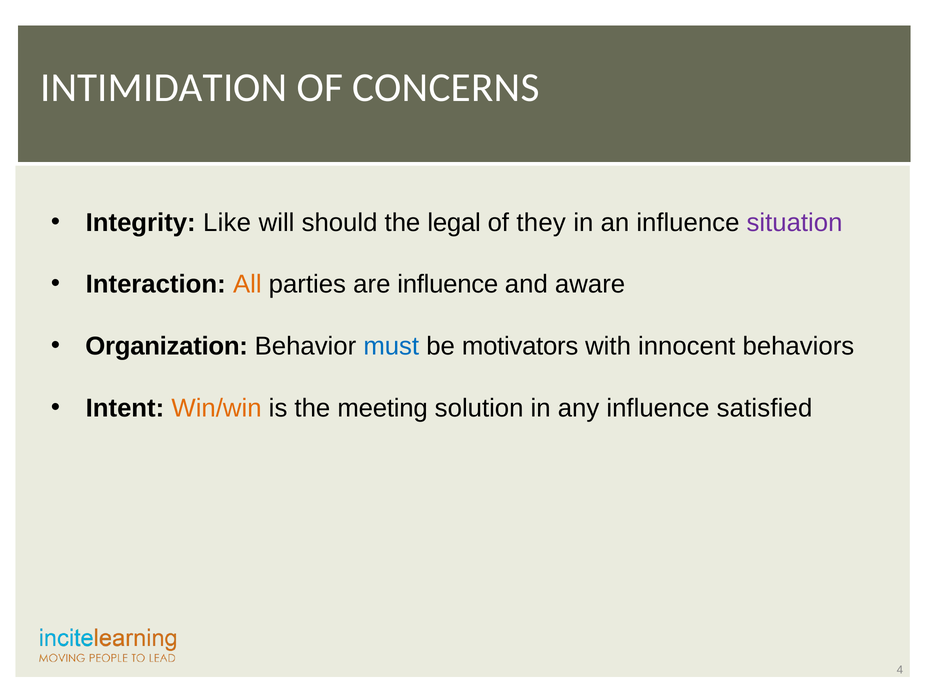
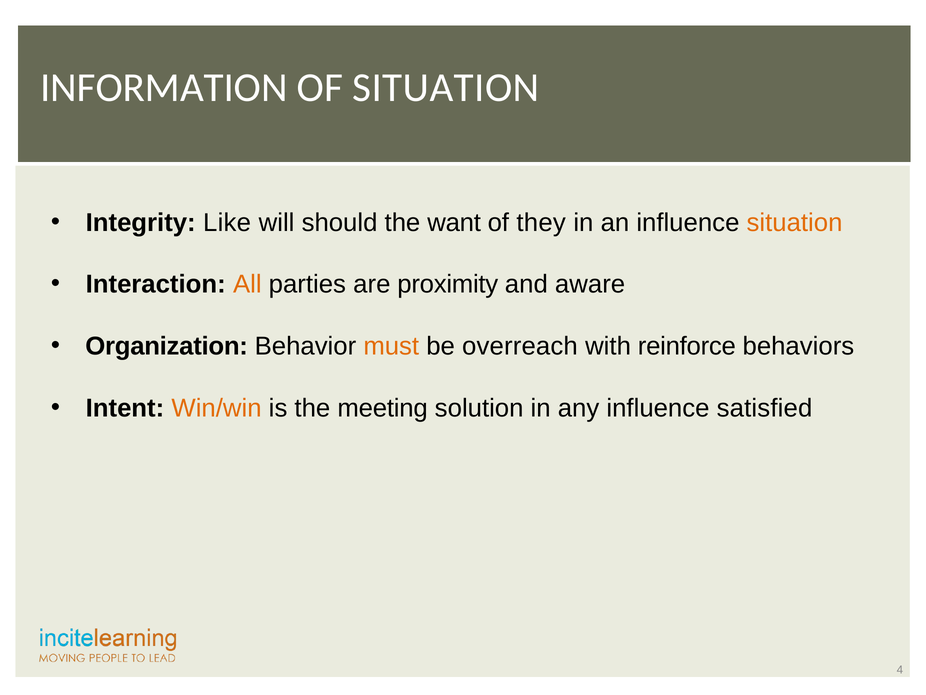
INTIMIDATION: INTIMIDATION -> INFORMATION (164, 88)
OF CONCERNS: CONCERNS -> SITUATION (446, 88)
legal: legal -> want (454, 222)
situation colour: purple -> orange (795, 222)
are influence: influence -> proximity (448, 284)
must colour: blue -> orange (391, 346)
motivators: motivators -> overreach (520, 346)
innocent: innocent -> reinforce (687, 346)
